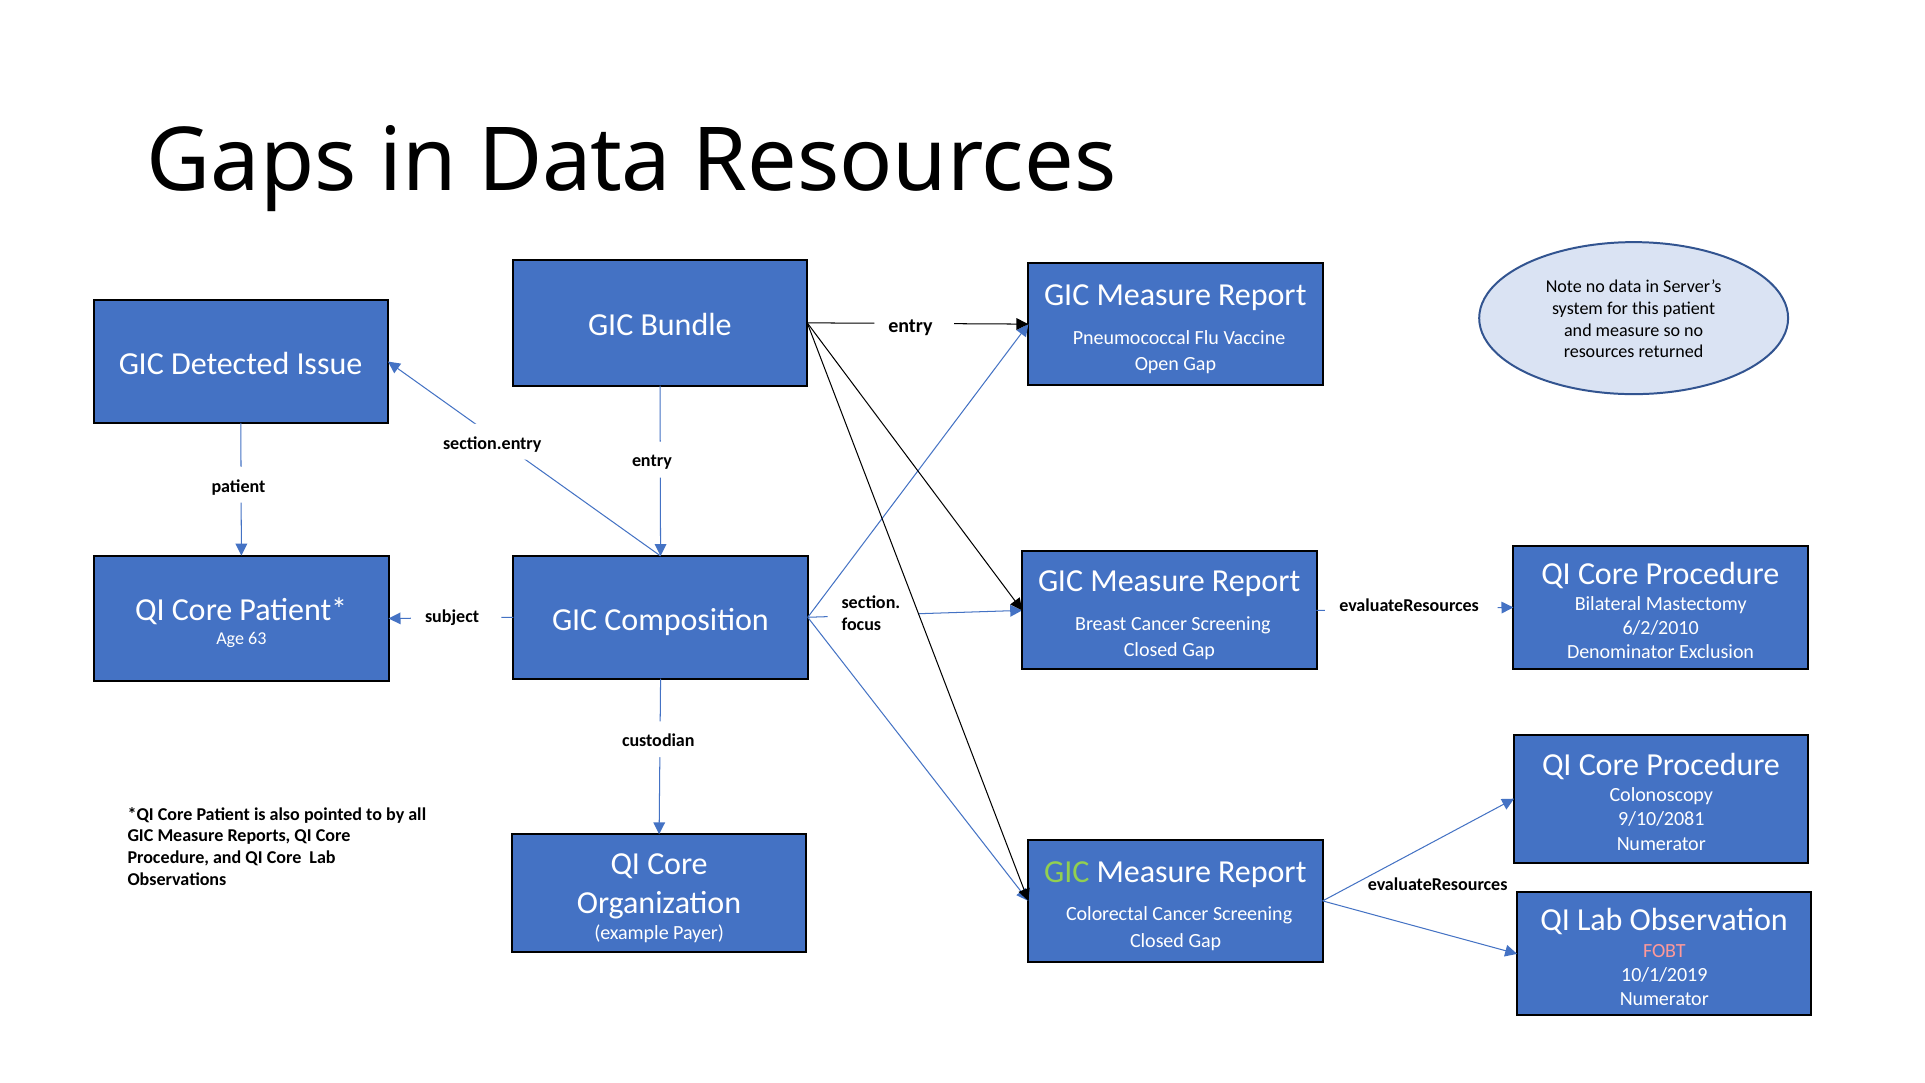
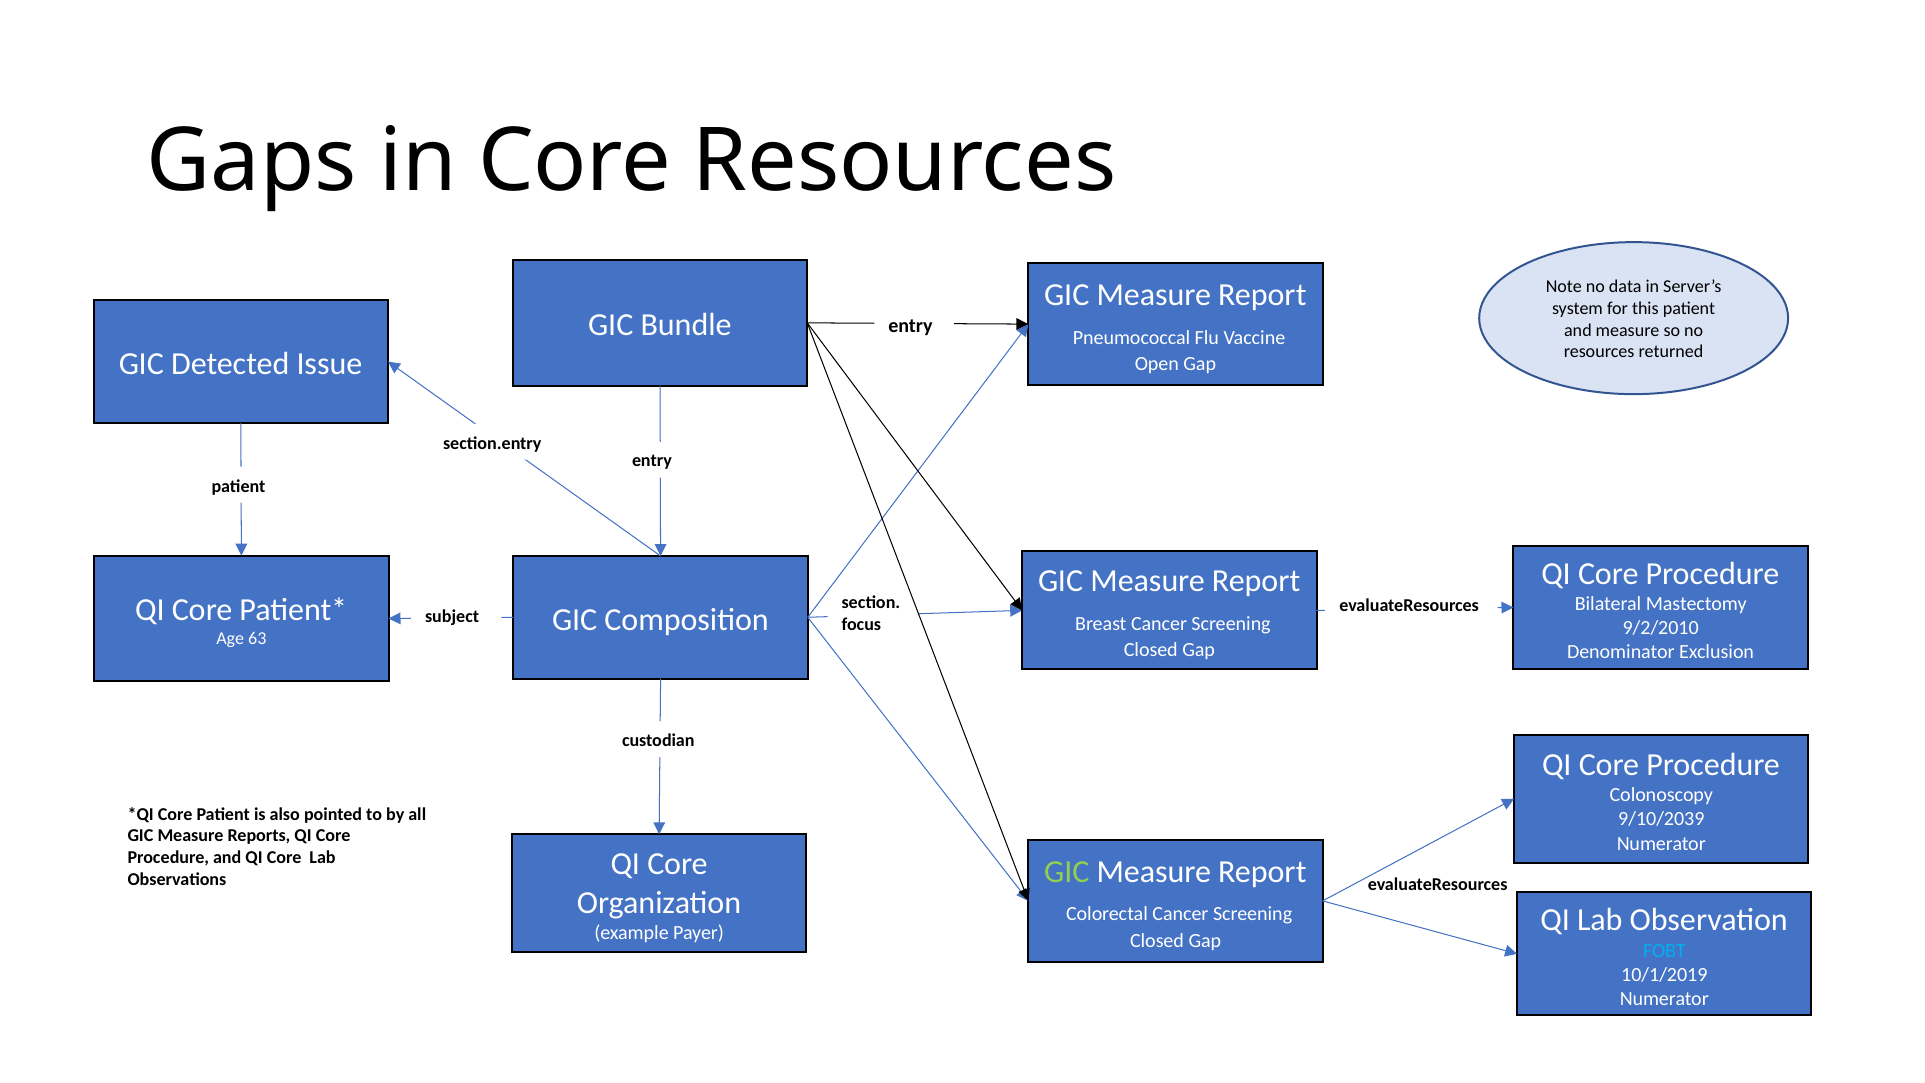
in Data: Data -> Core (575, 162)
6/2/2010: 6/2/2010 -> 9/2/2010 (1661, 628)
9/10/2081: 9/10/2081 -> 9/10/2039 (1661, 819)
FOBT colour: pink -> light blue (1664, 950)
